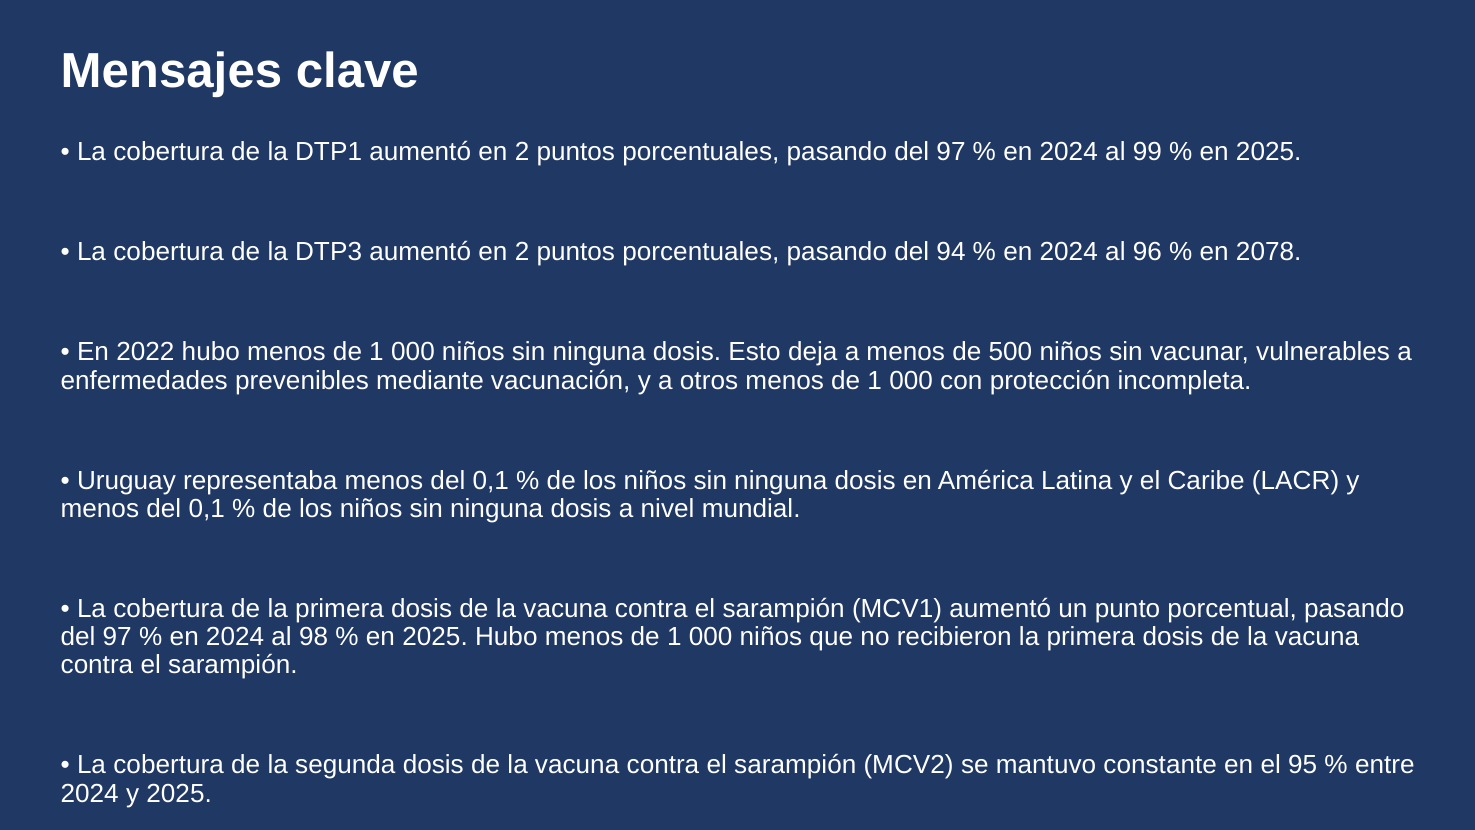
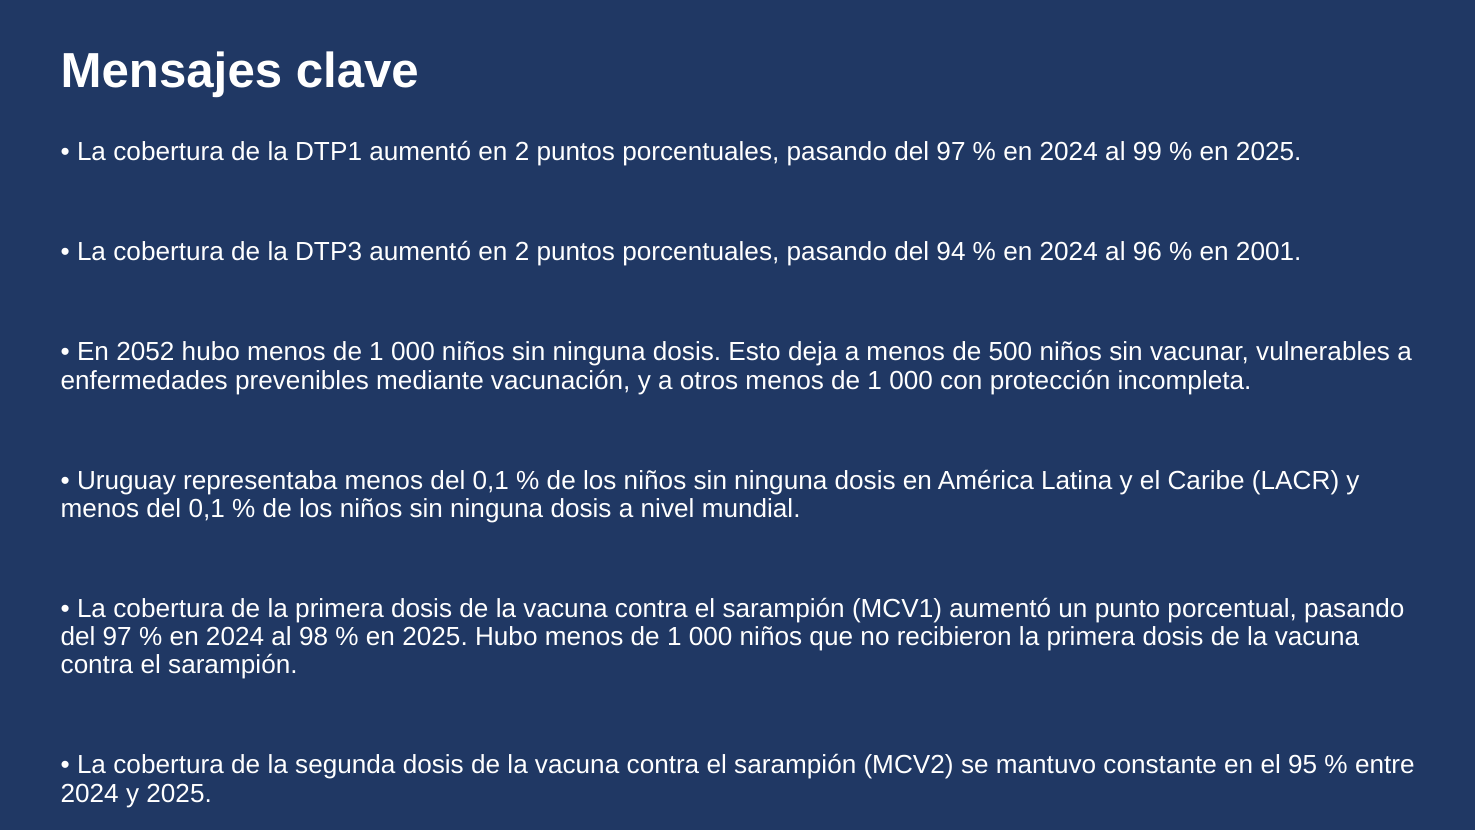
2078: 2078 -> 2001 (1269, 252)
2022: 2022 -> 2052 (145, 352)
